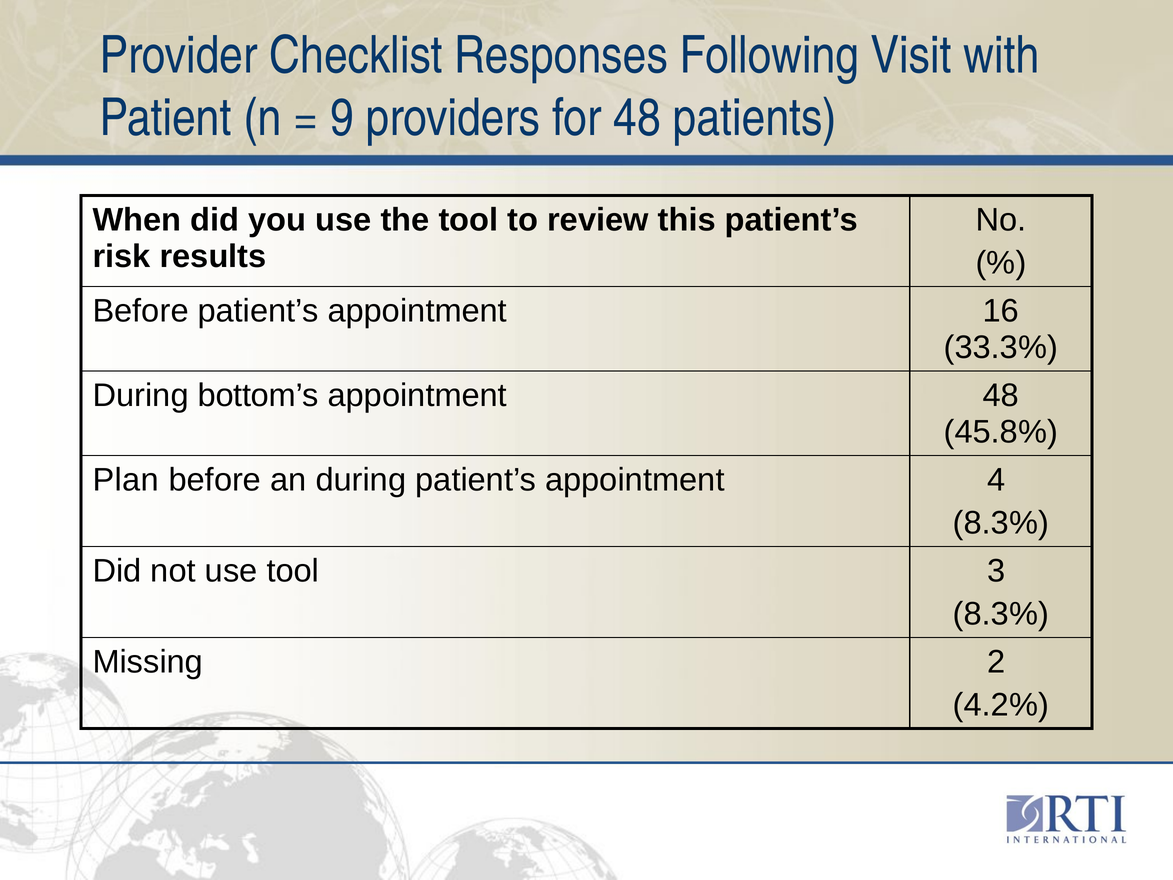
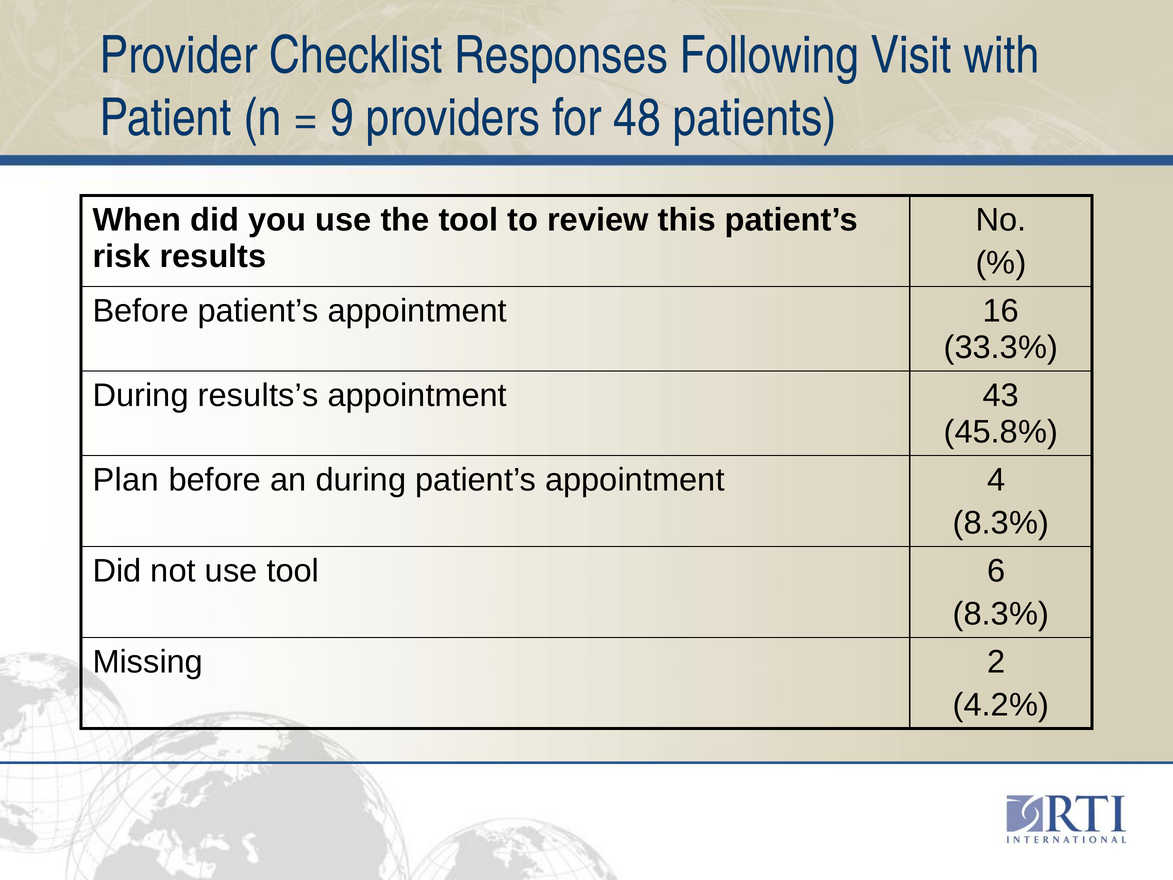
bottom’s: bottom’s -> results’s (258, 396)
appointment 48: 48 -> 43 (1001, 396)
3: 3 -> 6 (996, 571)
